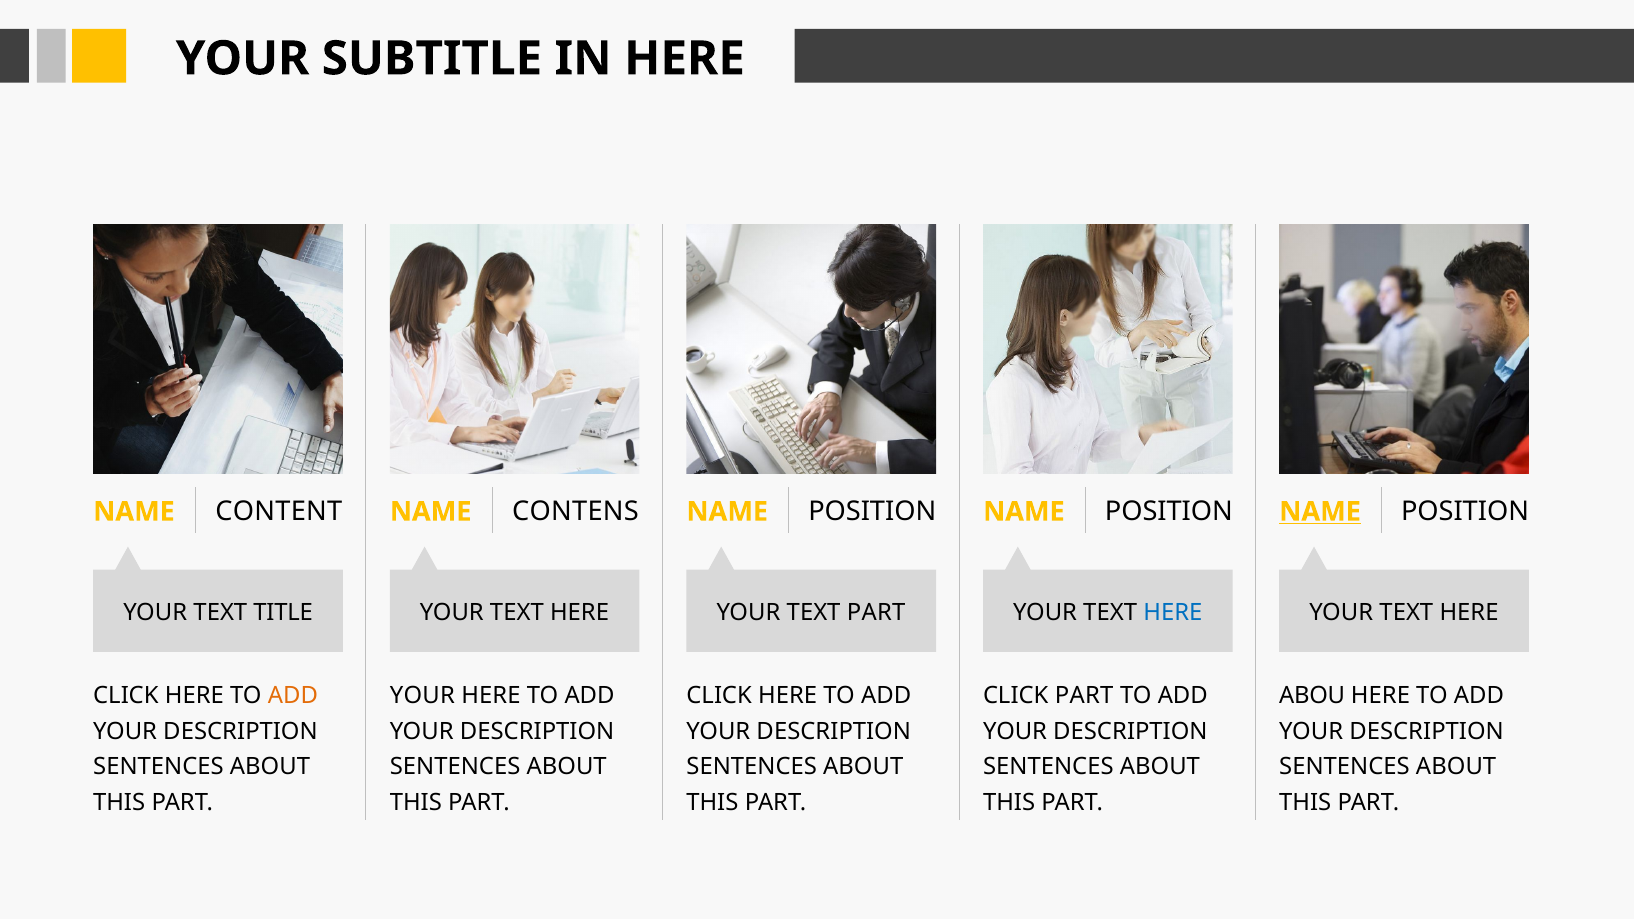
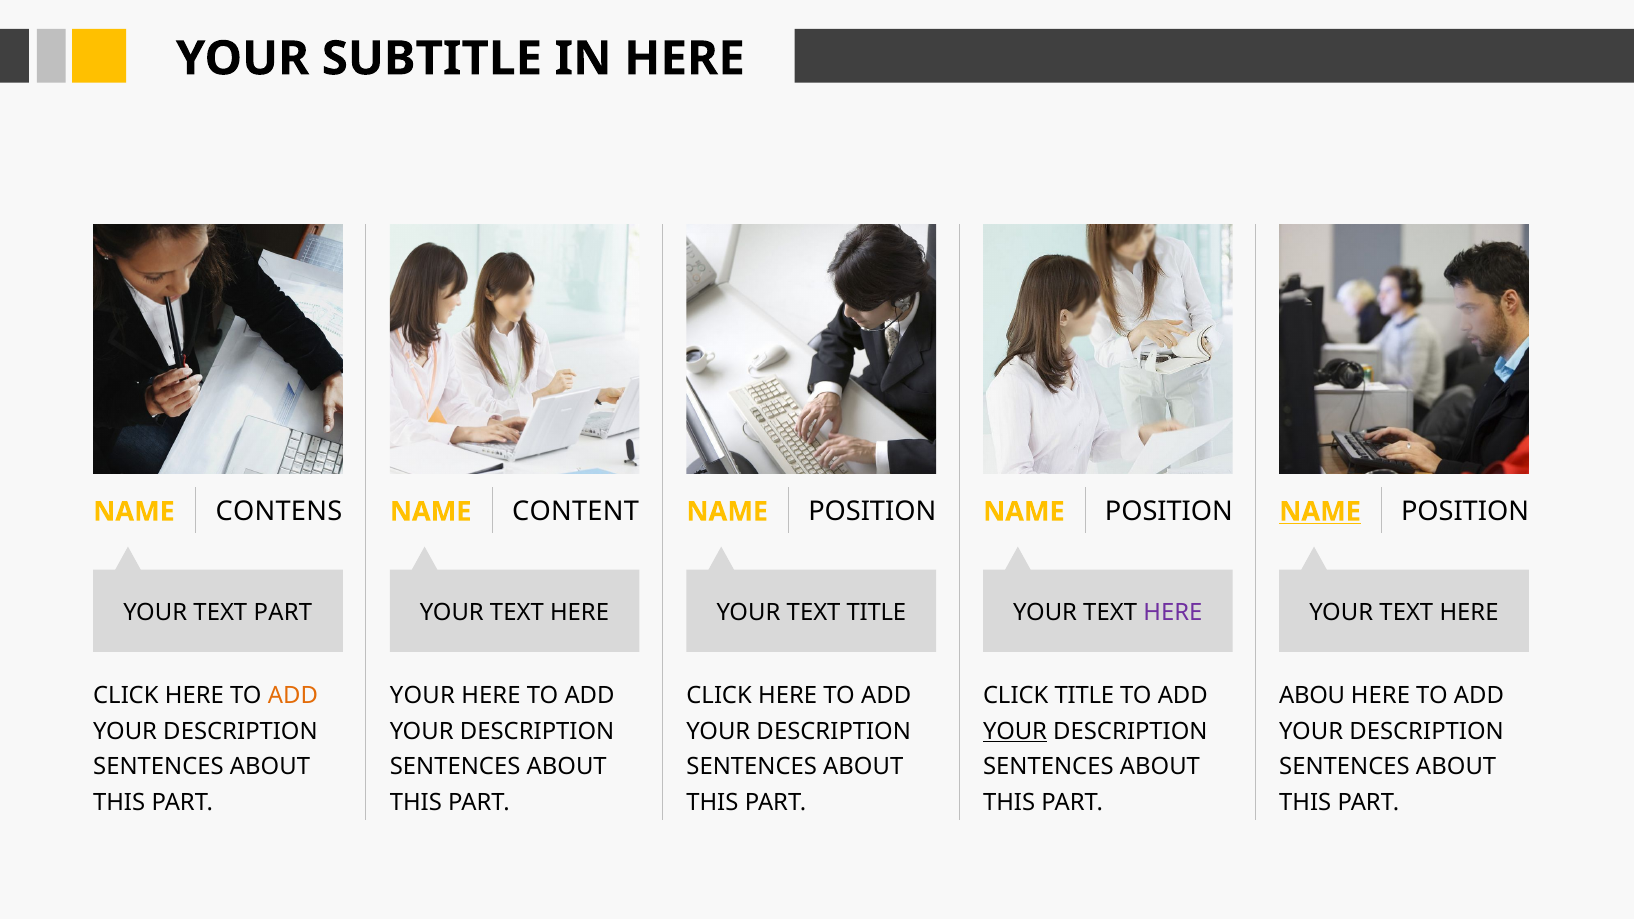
CONTENT: CONTENT -> CONTENS (279, 512)
CONTENS: CONTENS -> CONTENT (576, 512)
TEXT TITLE: TITLE -> PART (283, 613)
TEXT PART: PART -> TITLE (876, 613)
HERE colour: blue -> purple (1173, 613)
CLICK PART: PART -> TITLE (1084, 695)
YOUR underline: none -> present (1015, 731)
